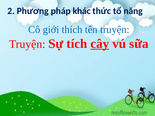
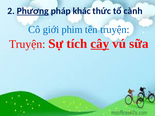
Phương underline: none -> present (33, 11)
năng: năng -> cành (133, 11)
thích: thích -> phim (72, 30)
